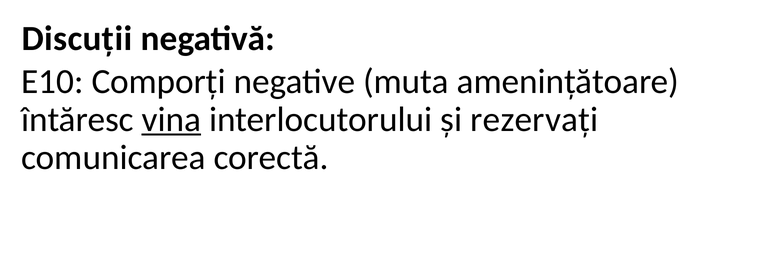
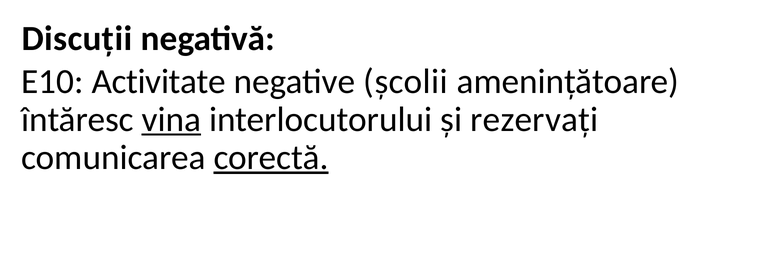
Comporți: Comporți -> Activitate (159, 81)
muta: muta -> școlii (406, 81)
corectă underline: none -> present (271, 158)
